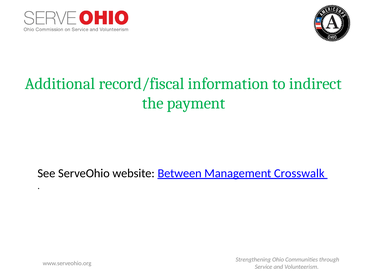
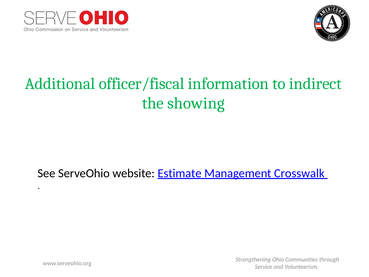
record/fiscal: record/fiscal -> officer/fiscal (142, 84)
payment: payment -> showing (196, 103)
Between: Between -> Estimate (180, 173)
